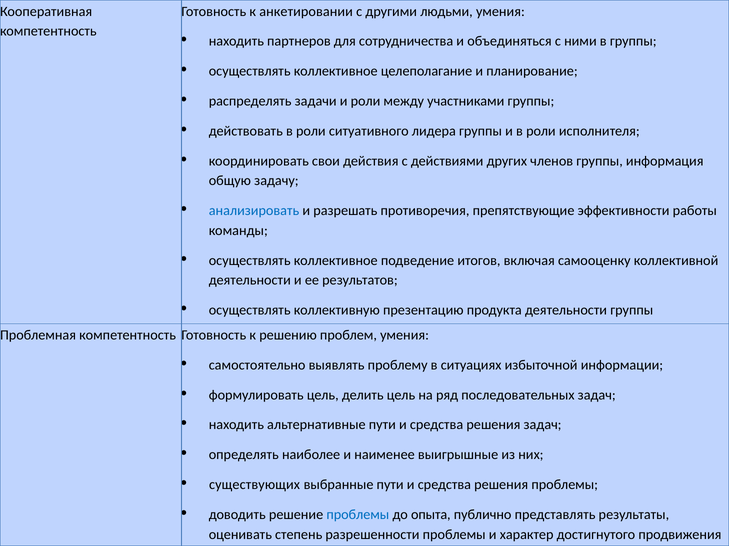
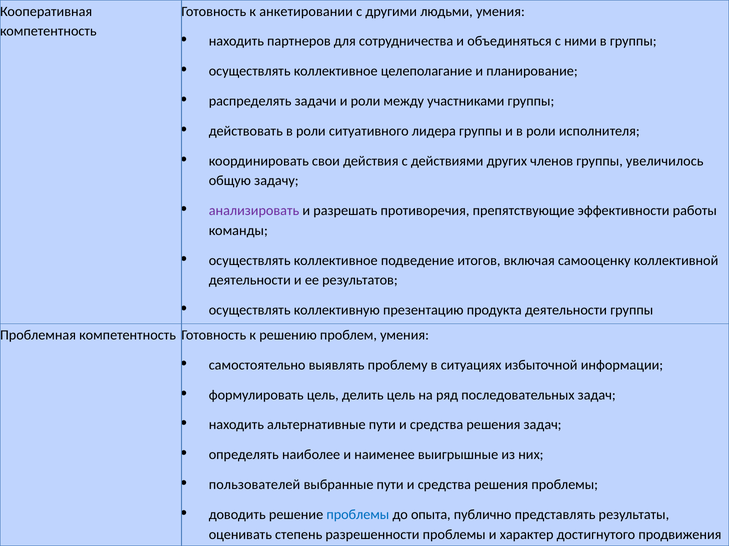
информация: информация -> увеличилось (665, 161)
анализировать colour: blue -> purple (254, 211)
существующих: существующих -> пользователей (255, 485)
